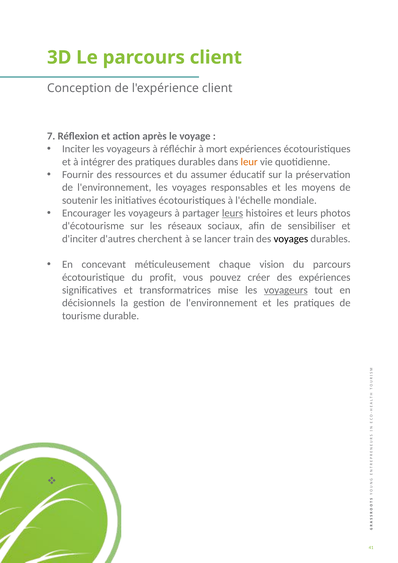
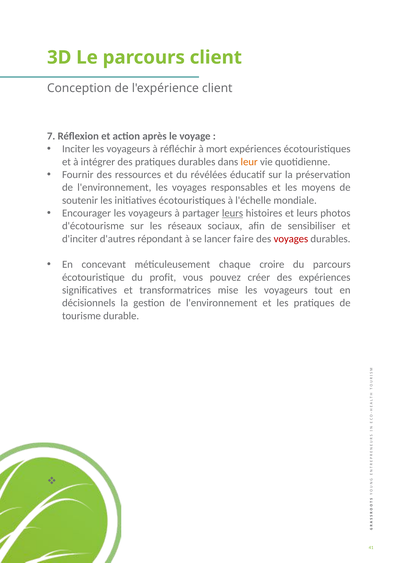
assumer: assumer -> révélées (209, 175)
cherchent: cherchent -> répondant (160, 239)
train: train -> faire (243, 239)
voyages colour: black -> red (291, 239)
vision: vision -> croire (272, 264)
voyageurs underline: present -> none (286, 290)
